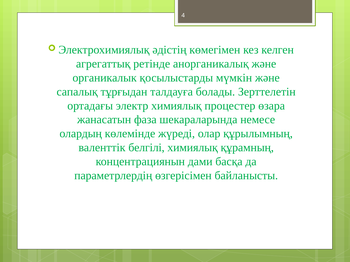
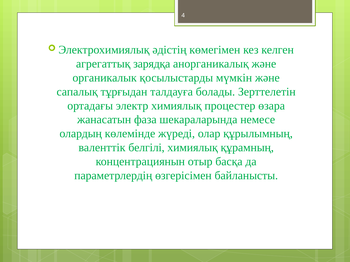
ретінде: ретінде -> зарядқа (152, 64)
дами: дами -> отыр (200, 162)
